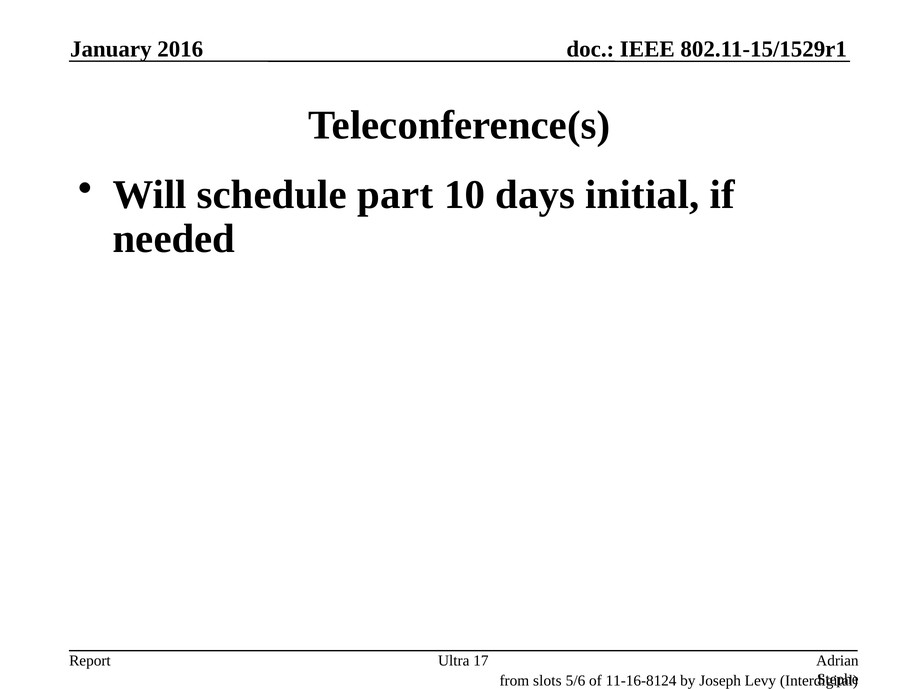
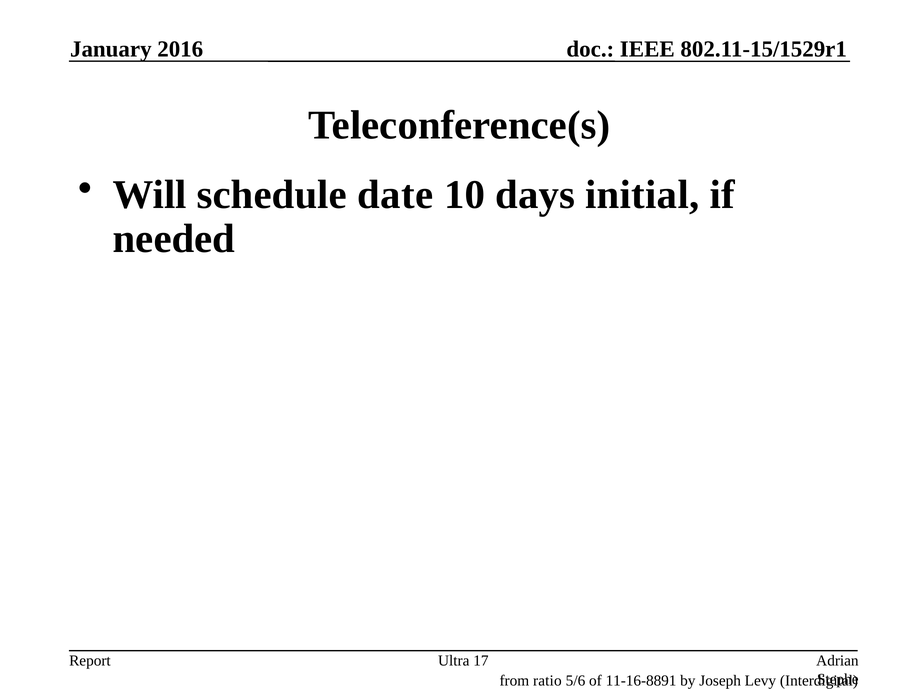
part: part -> date (395, 195)
slots: slots -> ratio (547, 681)
11-16-8124: 11-16-8124 -> 11-16-8891 (641, 681)
